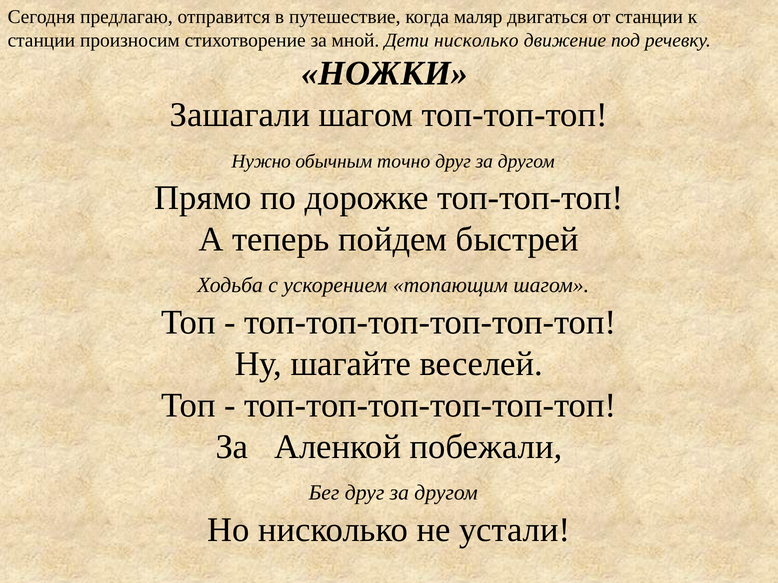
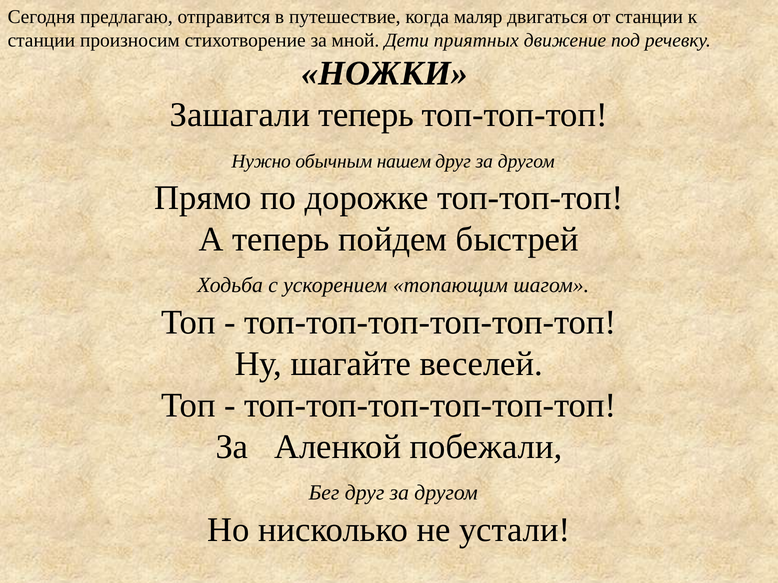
Дети нисколько: нисколько -> приятных (476, 40)
Зашагали шагом: шагом -> теперь (366, 115)
точно: точно -> нашем (404, 162)
